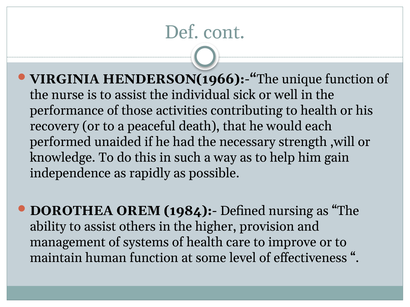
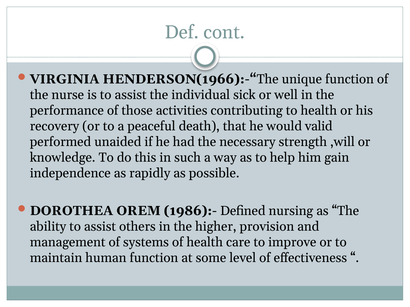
each: each -> valid (319, 126)
1984):-: 1984):- -> 1986):- (190, 211)
